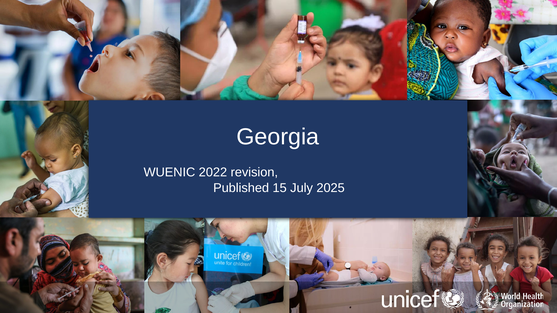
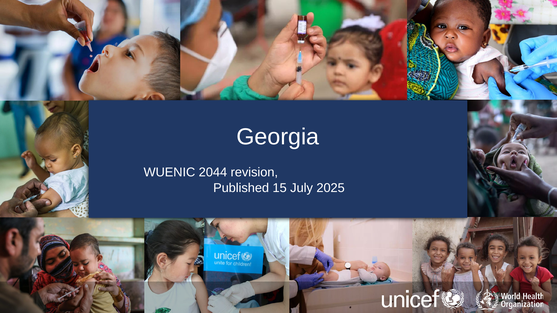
2022: 2022 -> 2044 (213, 173)
